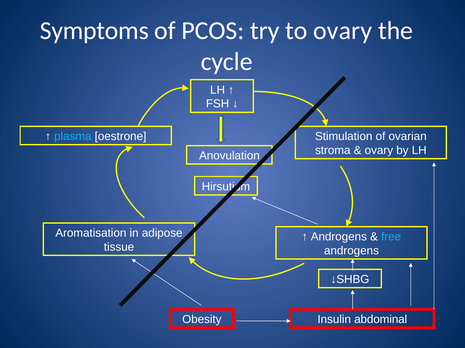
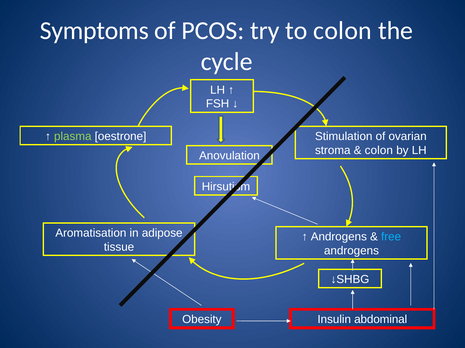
to ovary: ovary -> colon (343, 31)
plasma colour: light blue -> light green (73, 137)
ovary: ovary -> colon (379, 151)
